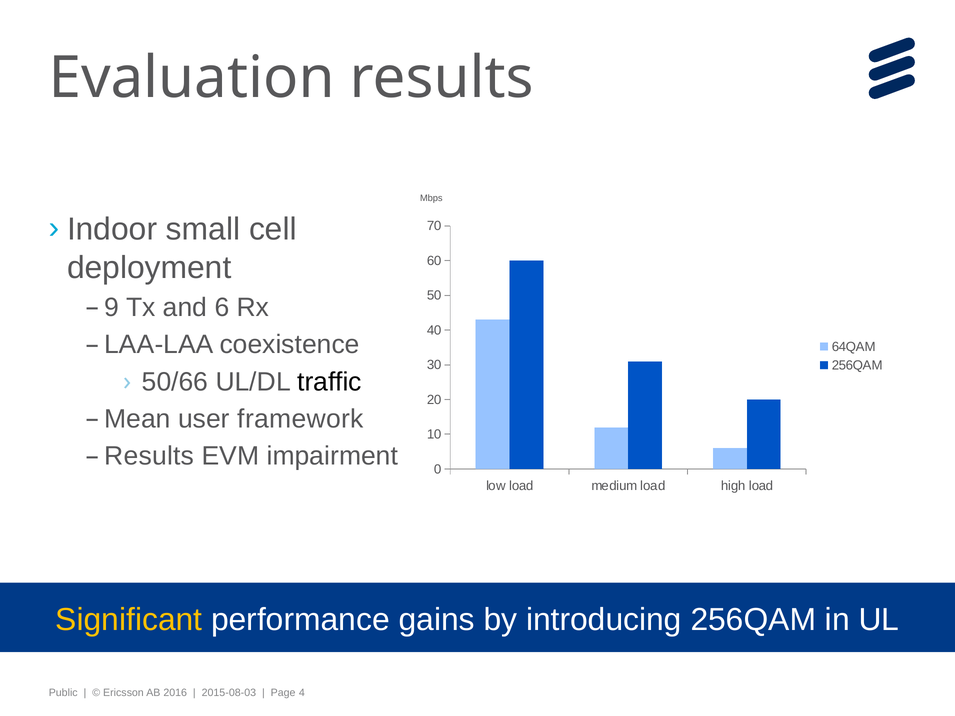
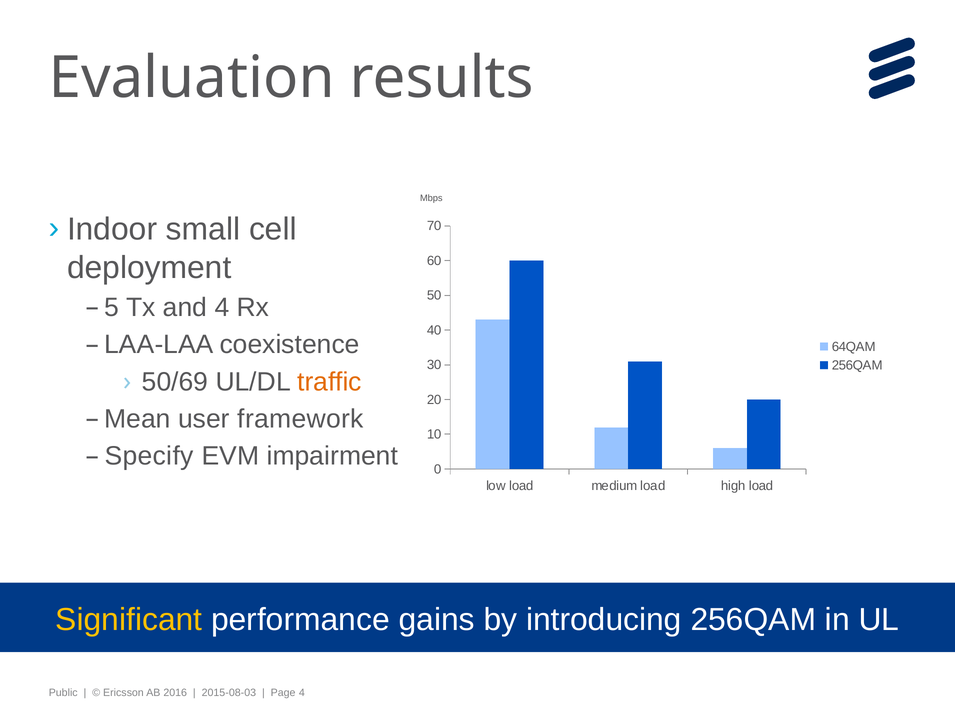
9: 9 -> 5 (112, 308)
and 6: 6 -> 4 (222, 308)
50/66: 50/66 -> 50/69 (175, 382)
traffic colour: black -> orange (329, 382)
Results: Results -> Specify (149, 456)
